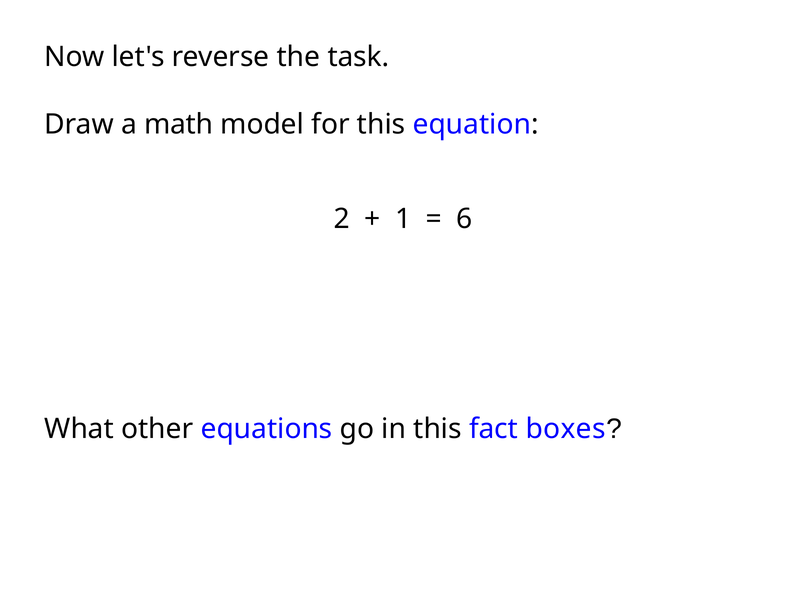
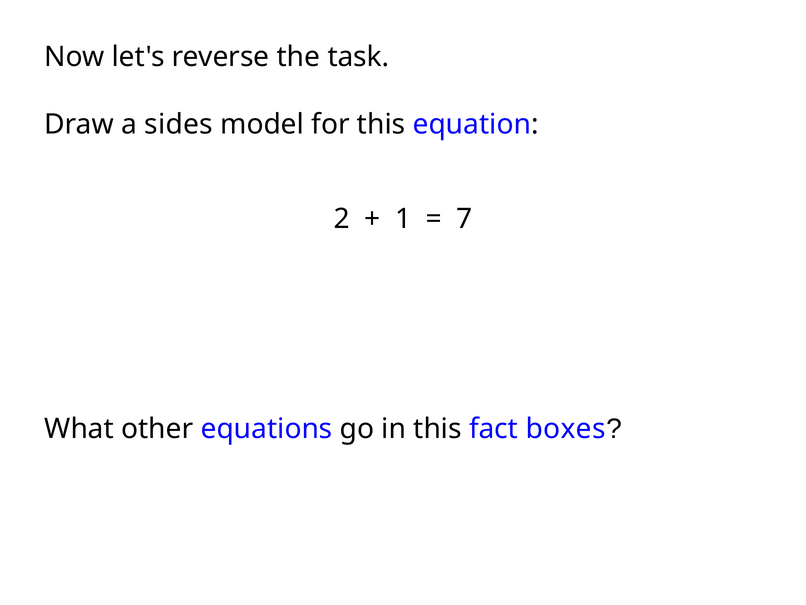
math: math -> sides (179, 124)
6: 6 -> 7 (465, 219)
